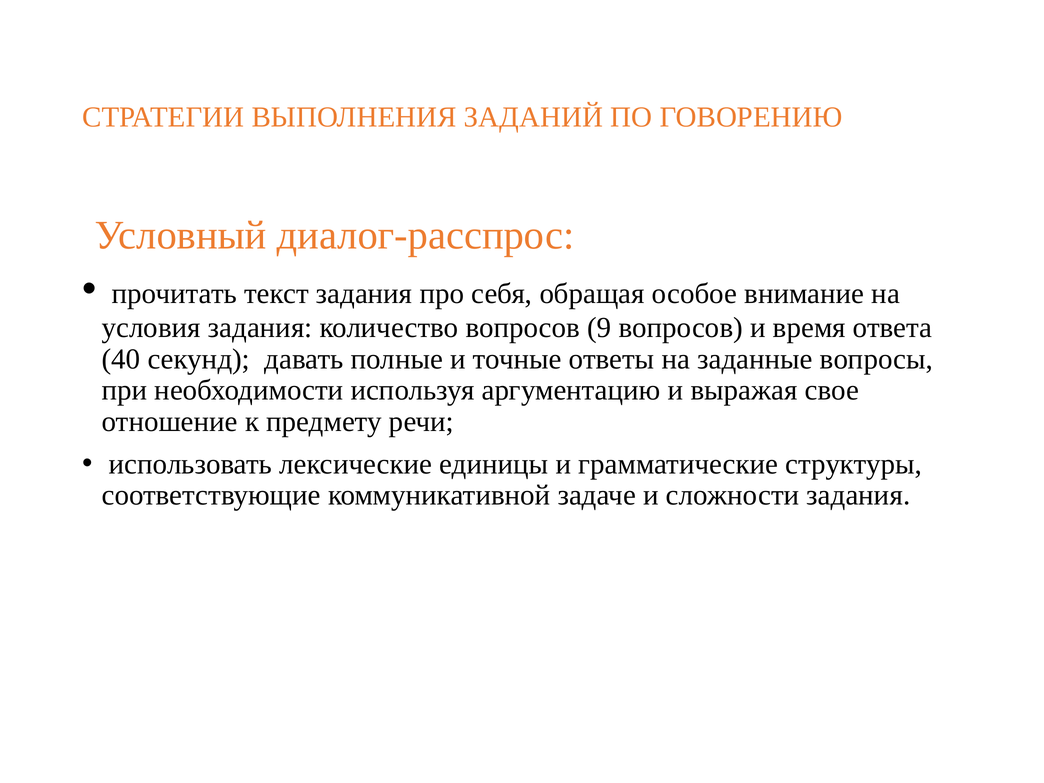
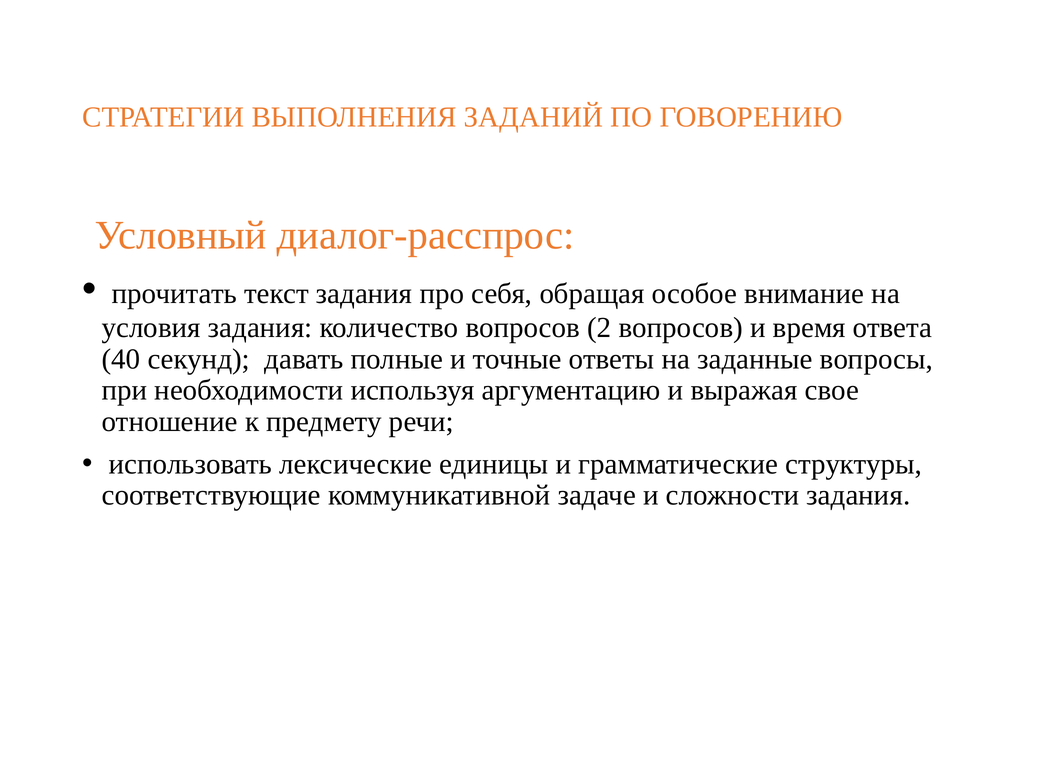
9: 9 -> 2 (599, 328)
